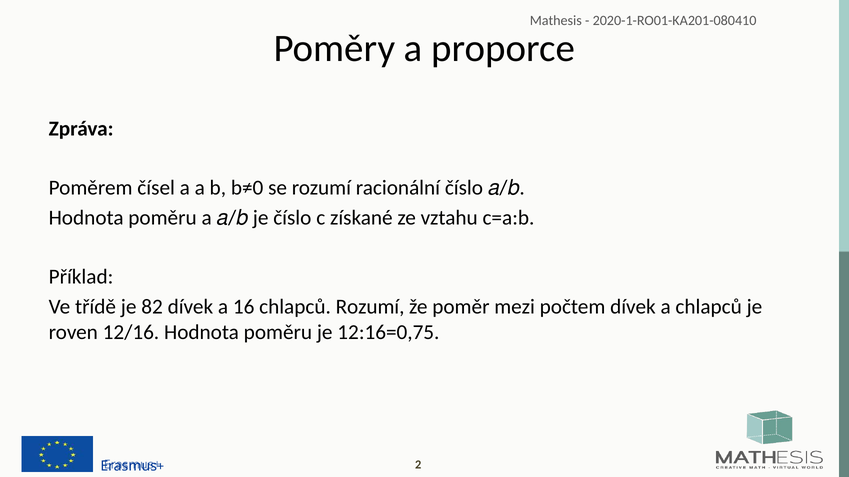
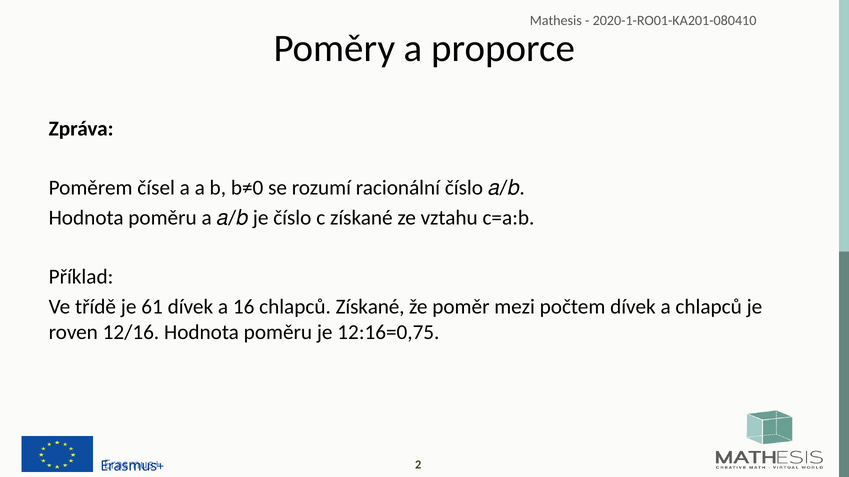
82: 82 -> 61 (152, 307)
chlapců Rozumí: Rozumí -> Získané (370, 307)
